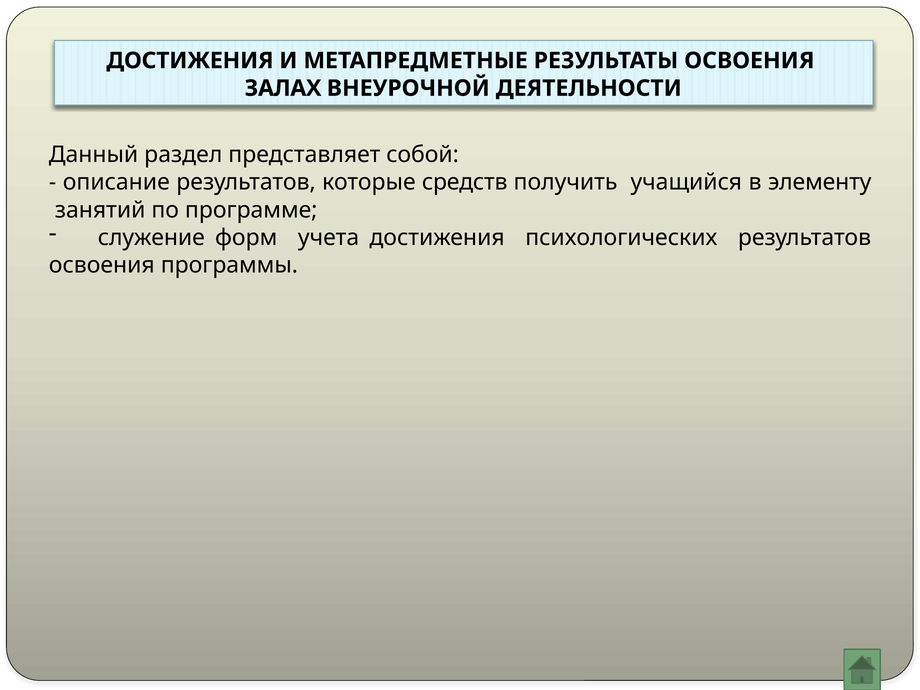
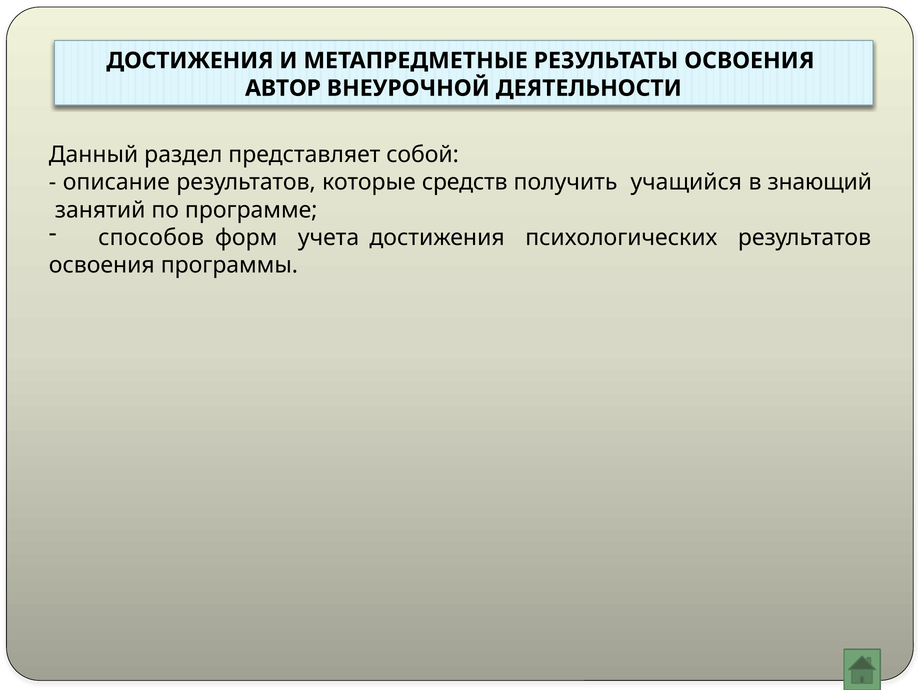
ЗАЛАХ: ЗАЛАХ -> АВТОР (283, 88)
элементу: элементу -> знающий (820, 182)
служение: служение -> способов (151, 238)
